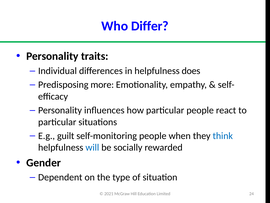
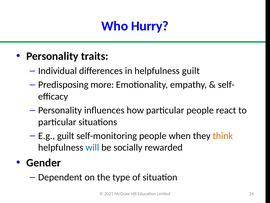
Differ: Differ -> Hurry (150, 26)
helpfulness does: does -> guilt (191, 71)
think colour: blue -> orange (223, 136)
